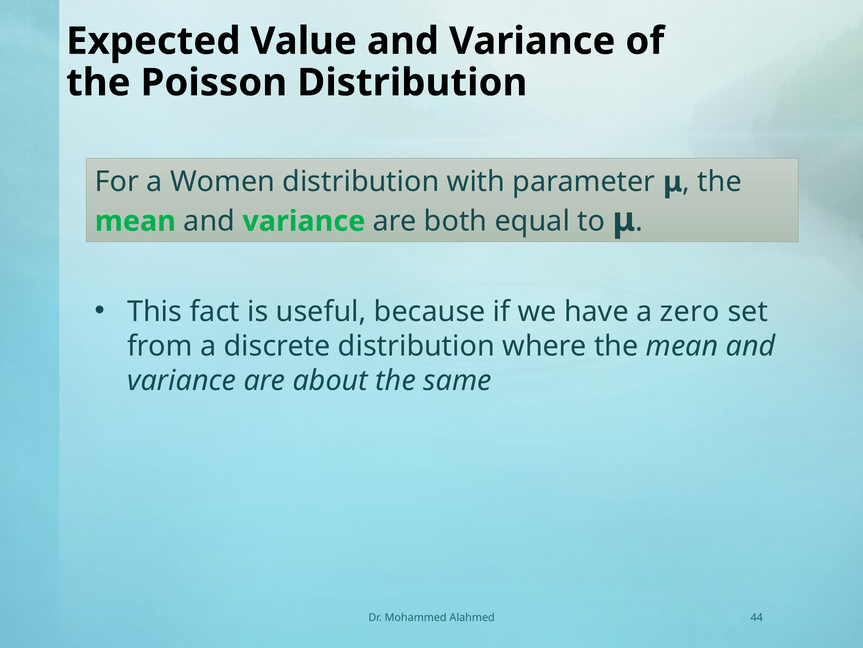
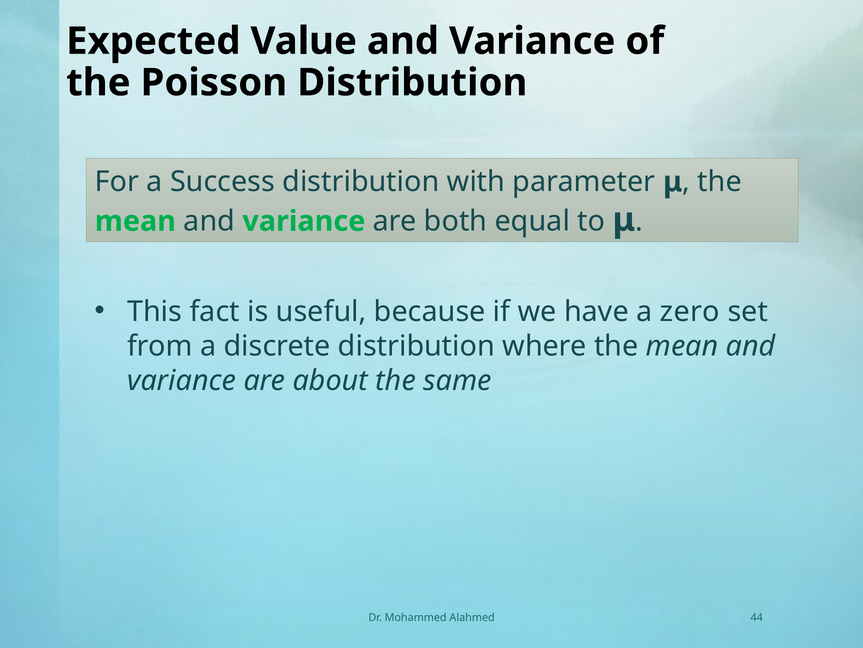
Women: Women -> Success (223, 182)
